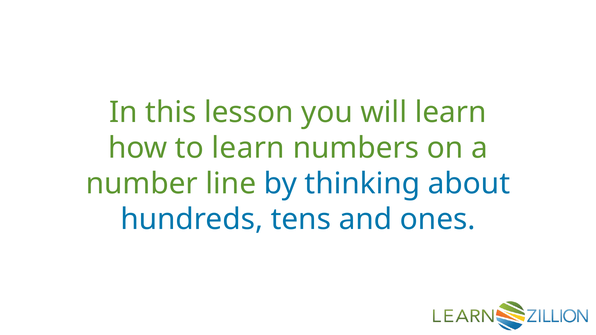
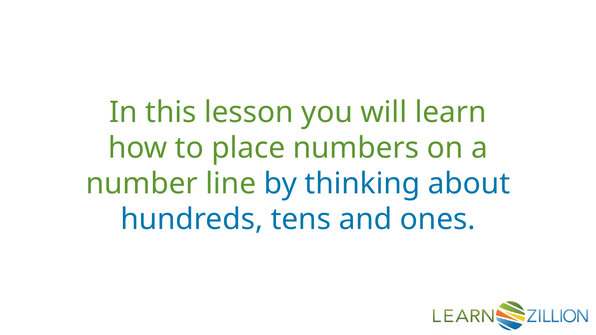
to learn: learn -> place (248, 148)
